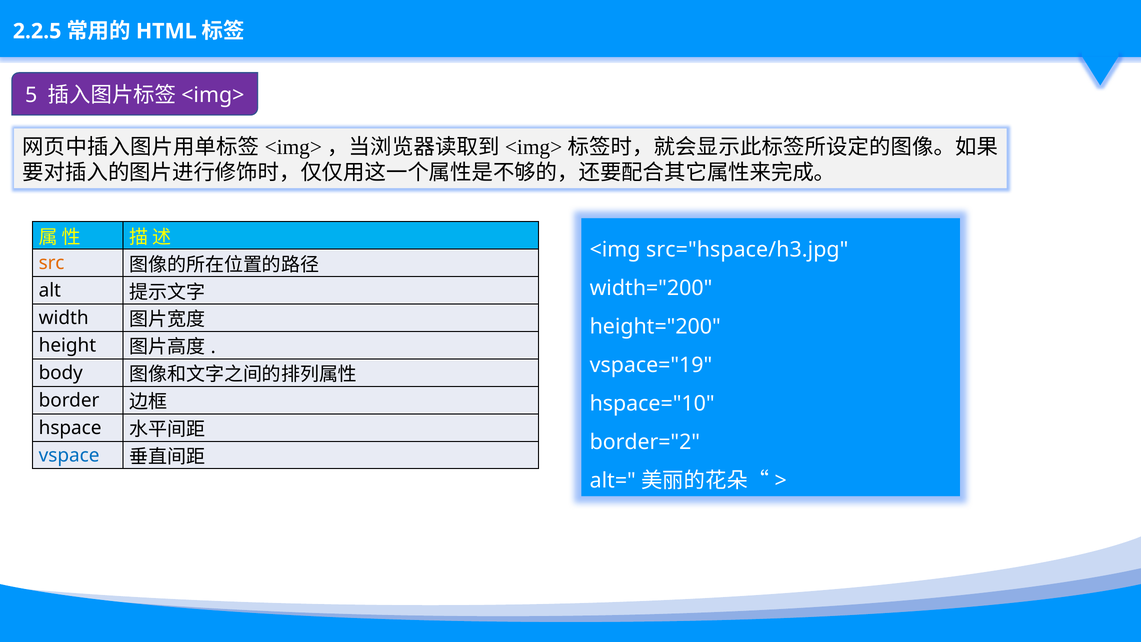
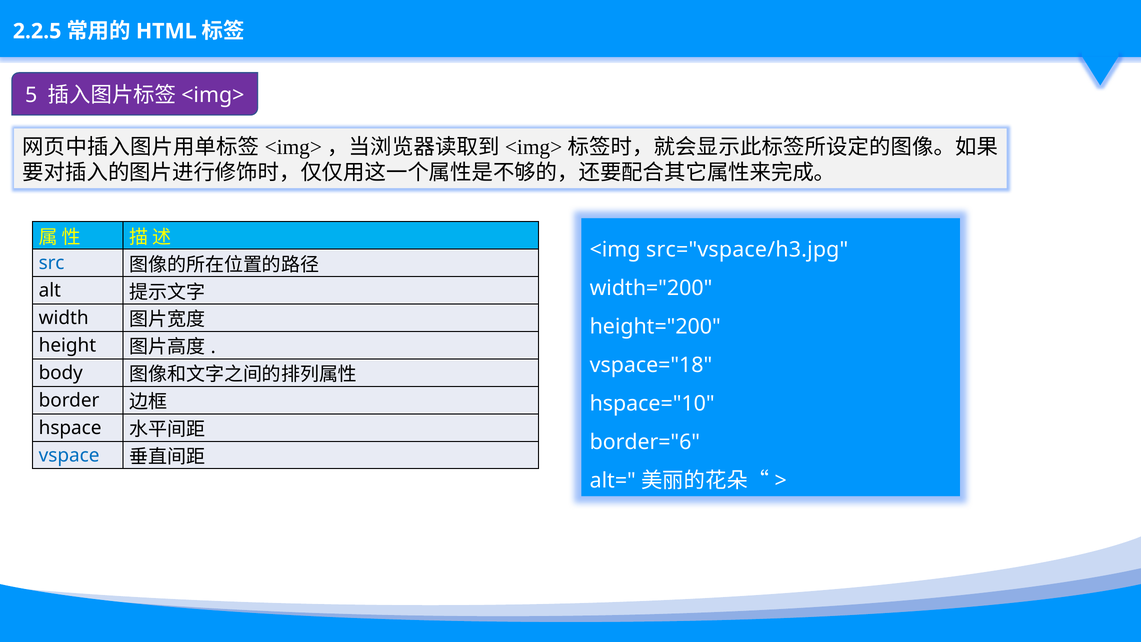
src="hspace/h3.jpg: src="hspace/h3.jpg -> src="vspace/h3.jpg (747, 250)
src colour: orange -> blue (52, 263)
vspace="19: vspace="19 -> vspace="18 (651, 365)
border="2: border="2 -> border="6 (645, 442)
